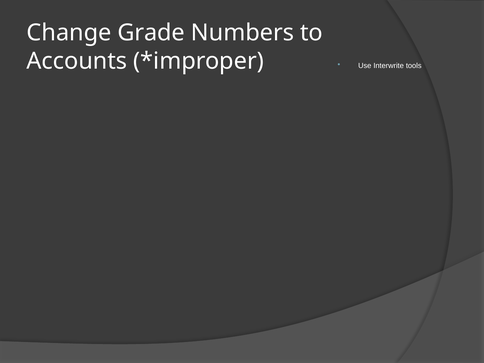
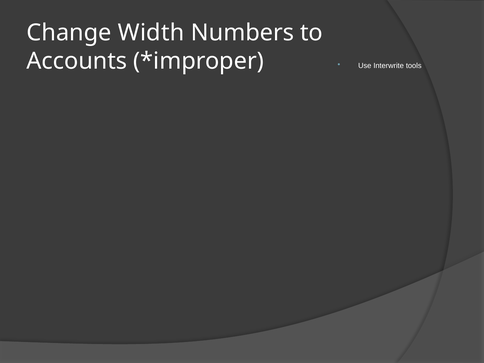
Grade: Grade -> Width (151, 33)
